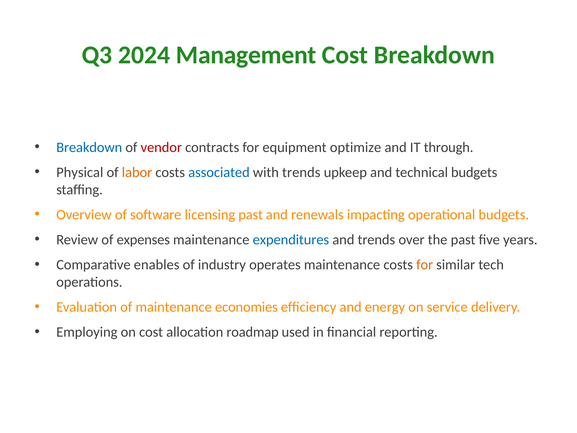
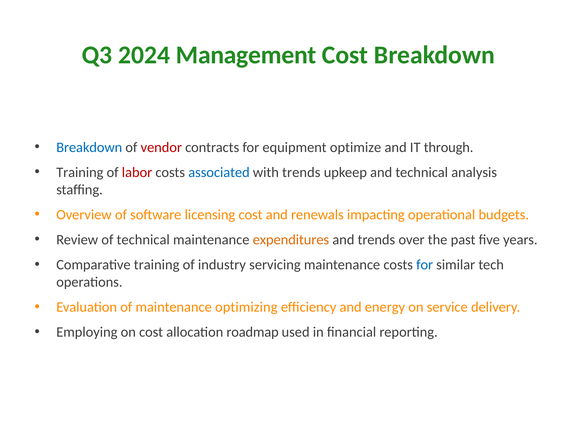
Physical: Physical -> Training (80, 172)
labor colour: orange -> red (137, 172)
technical budgets: budgets -> analysis (474, 172)
licensing past: past -> cost (251, 215)
of expenses: expenses -> technical (143, 240)
expenditures colour: blue -> orange (291, 240)
Comparative enables: enables -> training (157, 265)
operates: operates -> servicing (275, 265)
for colour: orange -> blue (425, 265)
economies: economies -> optimizing (246, 307)
